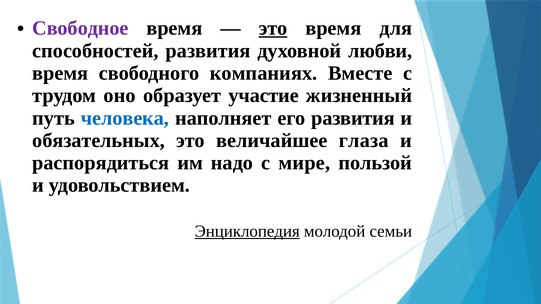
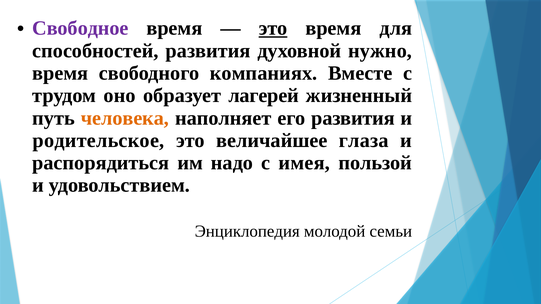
любви: любви -> нужно (380, 51)
участие: участие -> лагерей (264, 96)
человека colour: blue -> orange (125, 118)
обязательных: обязательных -> родительское (98, 141)
мире: мире -> имея (304, 163)
Энциклопедия underline: present -> none (247, 232)
